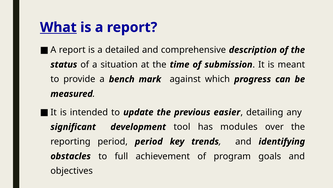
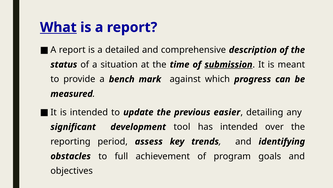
submission underline: none -> present (228, 64)
has modules: modules -> intended (239, 126)
period period: period -> assess (149, 141)
